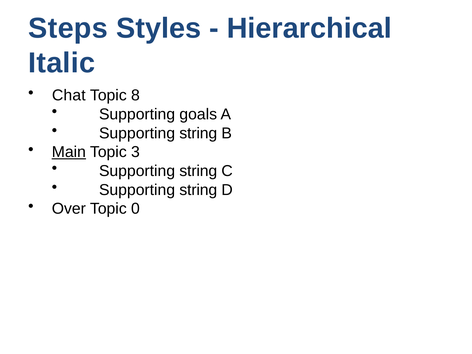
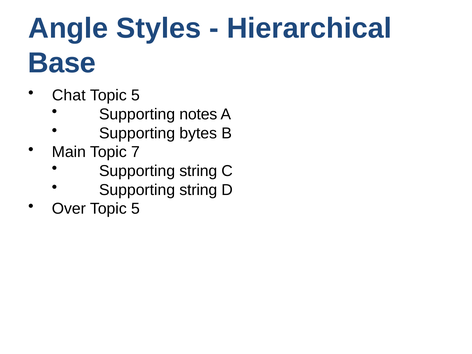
Steps: Steps -> Angle (68, 28)
Italic: Italic -> Base (62, 63)
8: 8 -> 5 (135, 95)
goals: goals -> notes (198, 114)
string: string -> bytes (198, 133)
Main underline: present -> none (69, 152)
3: 3 -> 7 (135, 152)
0: 0 -> 5 (135, 209)
